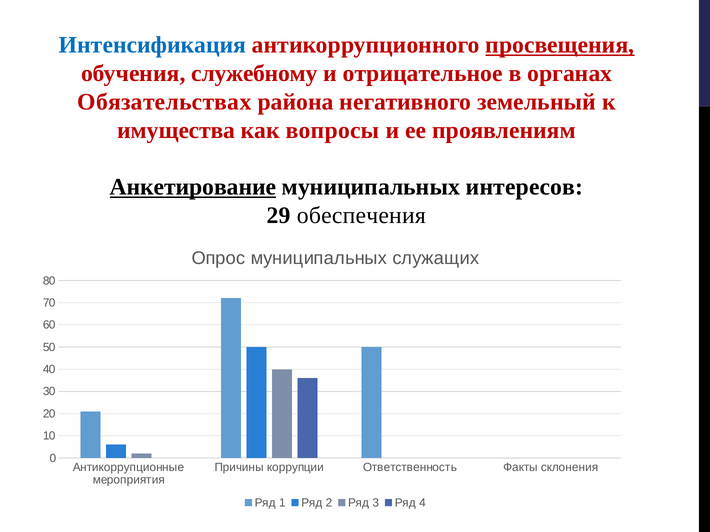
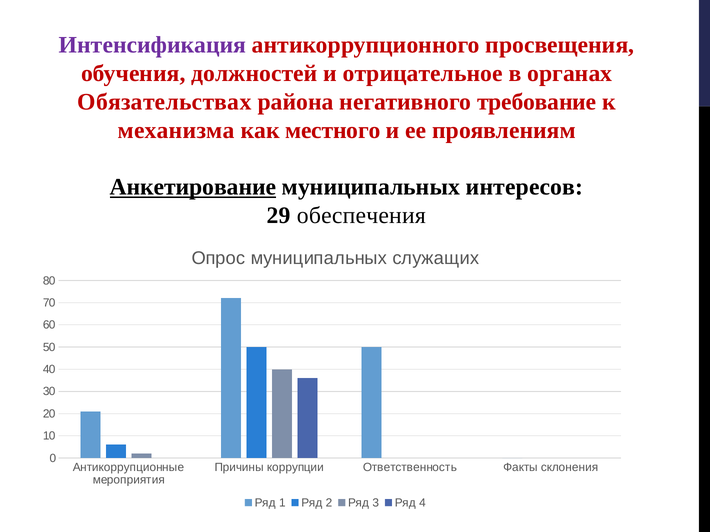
Интенсификация colour: blue -> purple (153, 45)
просвещения underline: present -> none (560, 45)
служебному: служебному -> должностей (254, 74)
земельный: земельный -> требование (537, 102)
имущества: имущества -> механизма (176, 130)
вопросы: вопросы -> местного (333, 130)
